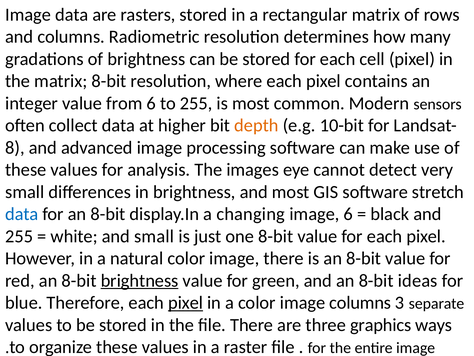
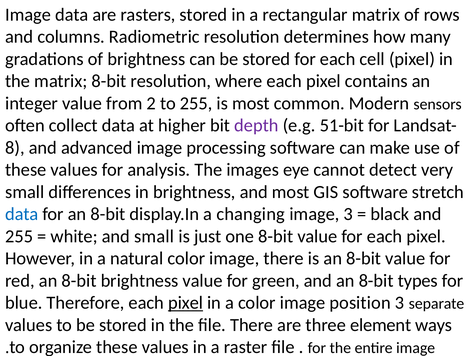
from 6: 6 -> 2 (151, 103)
depth colour: orange -> purple (256, 125)
10-bit: 10-bit -> 51-bit (342, 125)
image 6: 6 -> 3 (348, 214)
brightness underline: present -> none (140, 280)
ideas: ideas -> types (418, 280)
image columns: columns -> position (360, 302)
graphics: graphics -> element (381, 325)
